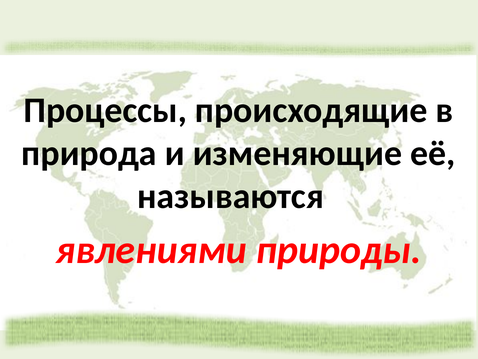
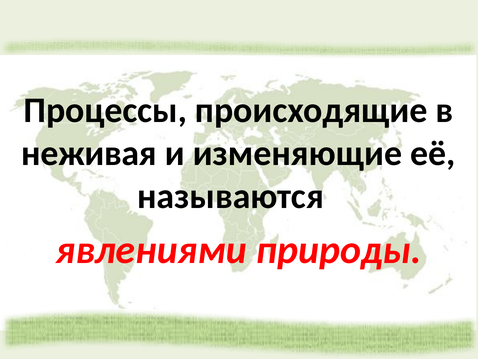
природа: природа -> неживая (89, 153)
